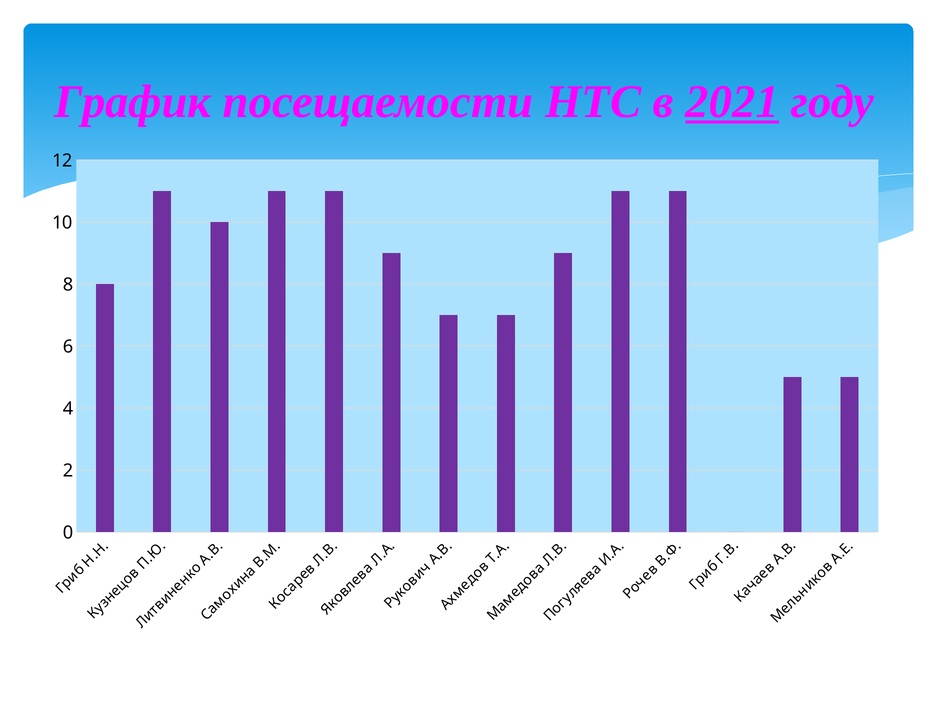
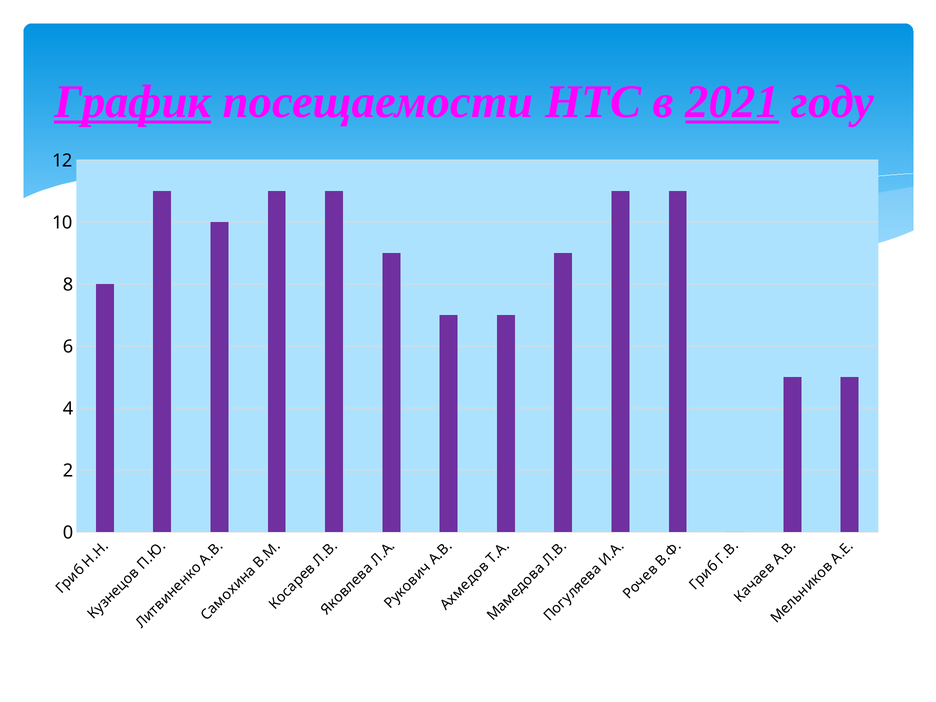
График underline: none -> present (133, 102)
